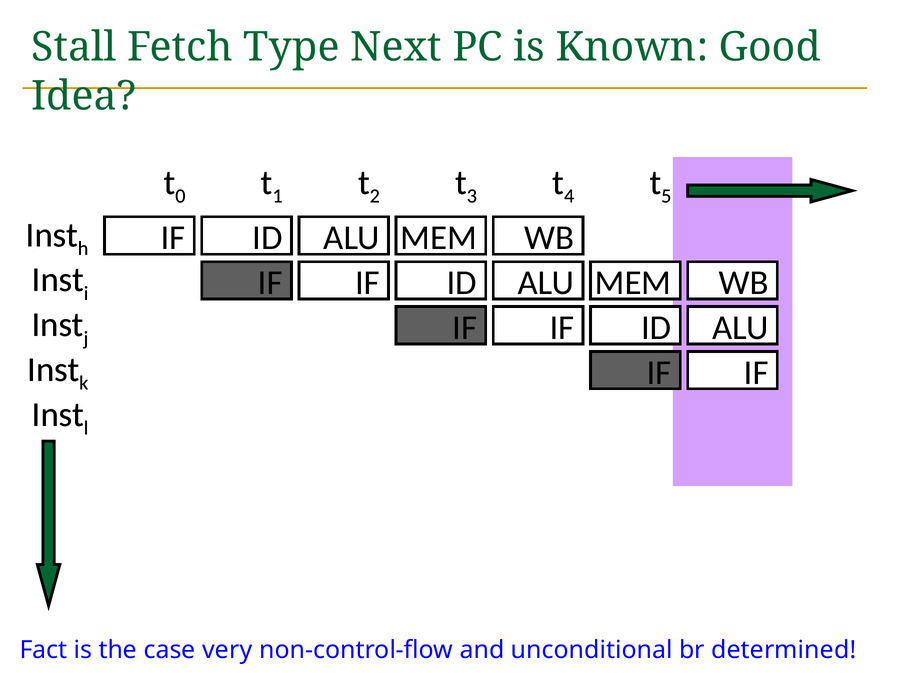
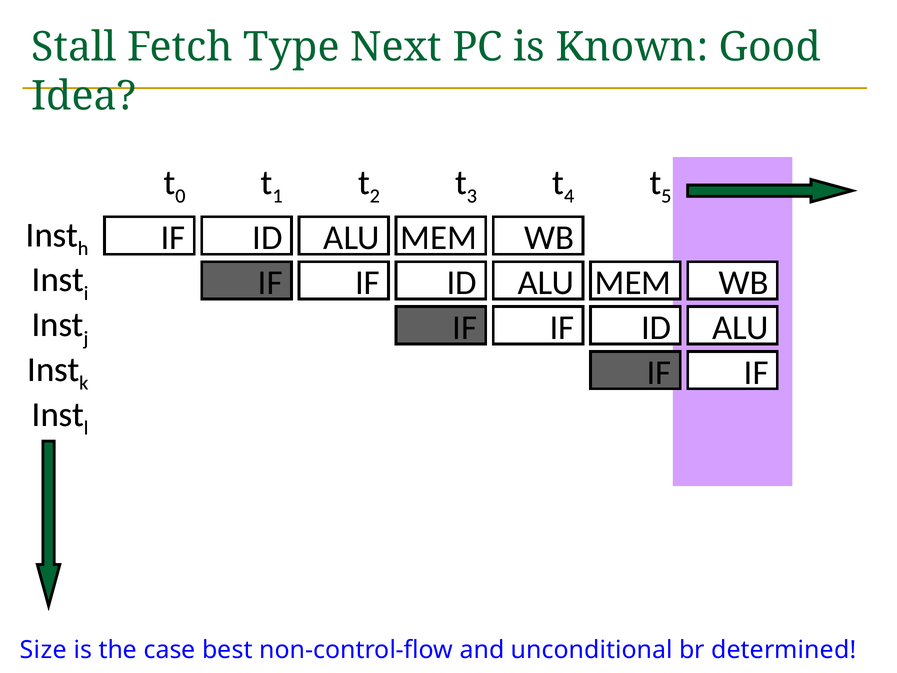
Fact: Fact -> Size (43, 650)
very: very -> best (227, 650)
